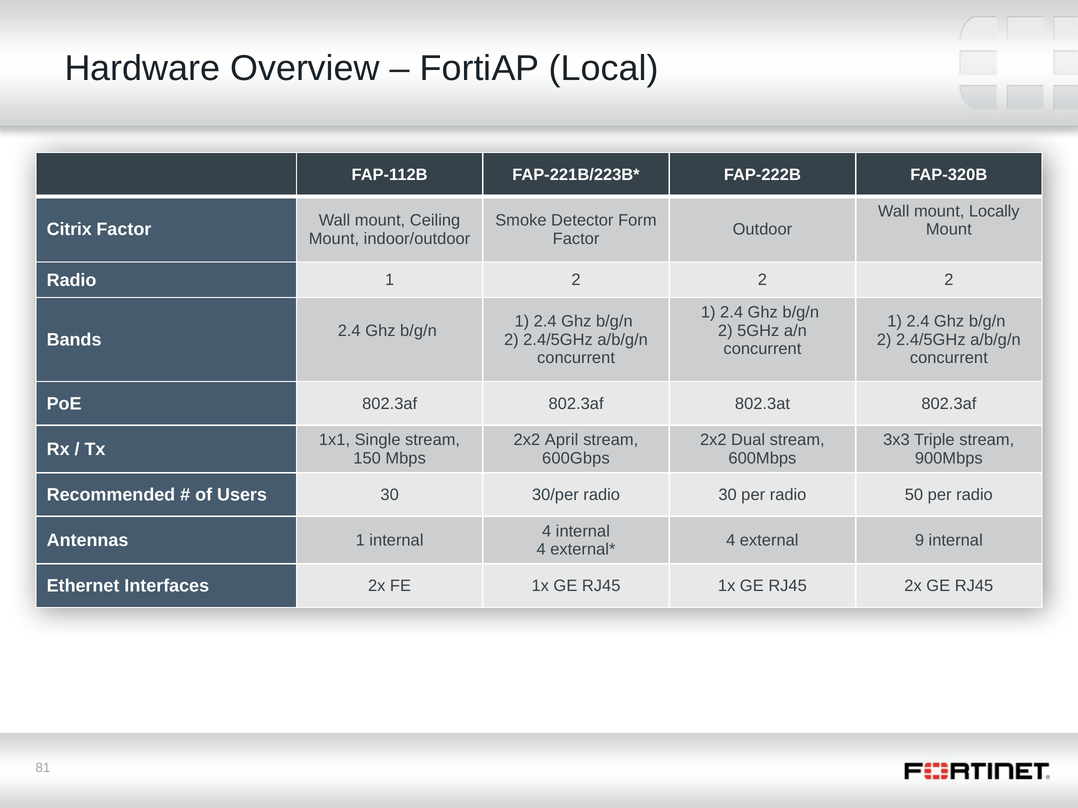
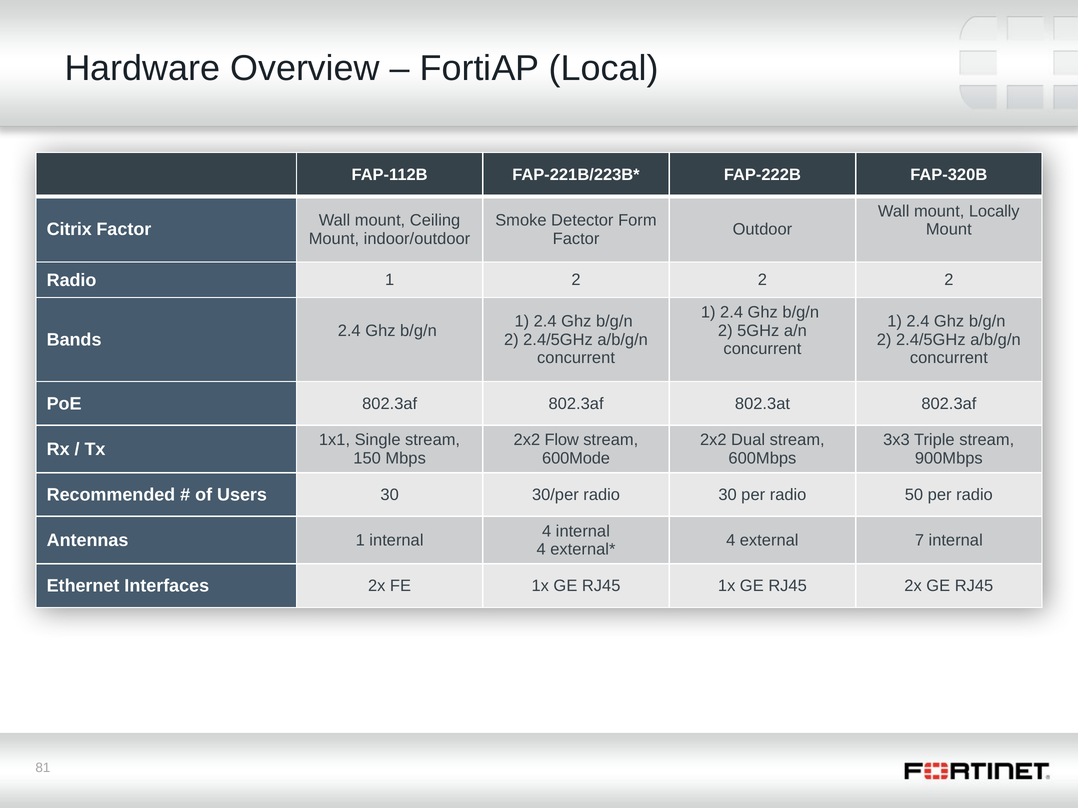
April: April -> Flow (562, 440)
600Gbps: 600Gbps -> 600Mode (576, 459)
9: 9 -> 7 (919, 541)
